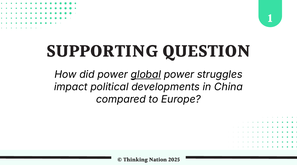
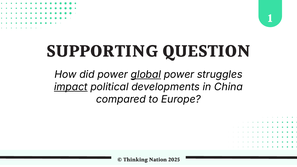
impact underline: none -> present (71, 87)
